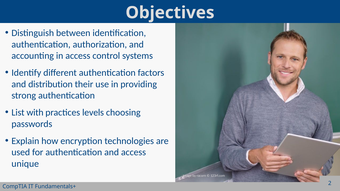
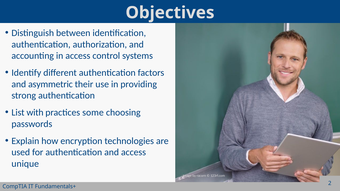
distribution: distribution -> asymmetric (50, 84)
levels: levels -> some (93, 113)
